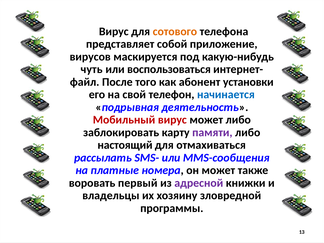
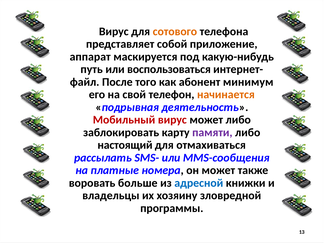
вирусов: вирусов -> аппарат (90, 57)
чуть: чуть -> путь (92, 69)
установки: установки -> минимум (248, 82)
начинается colour: blue -> orange (226, 95)
первый: первый -> больше (138, 183)
адресной colour: purple -> blue (199, 183)
